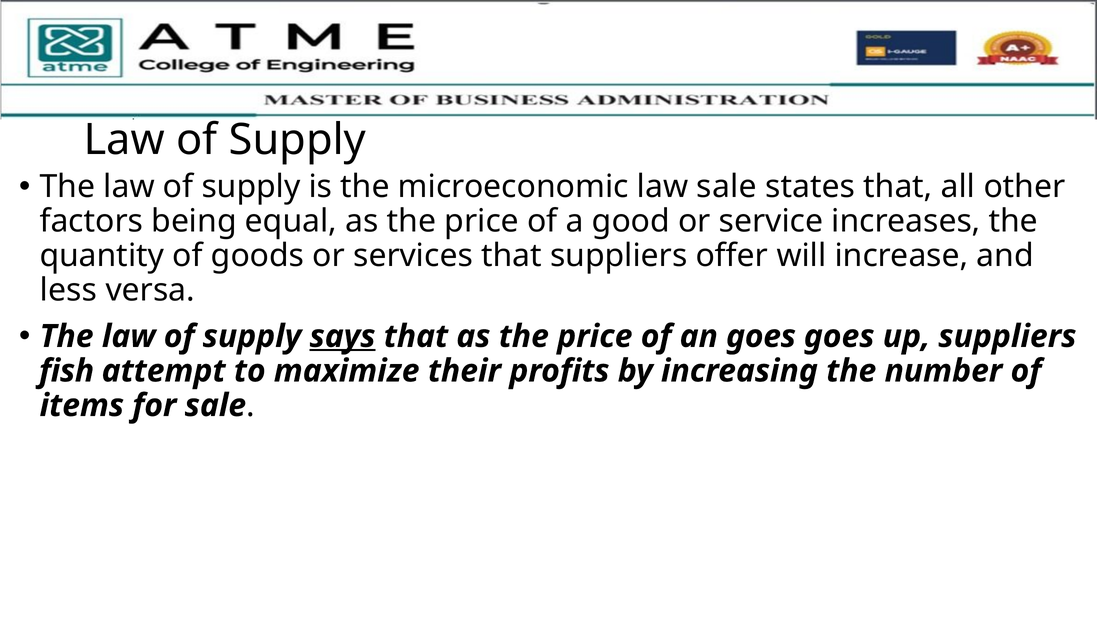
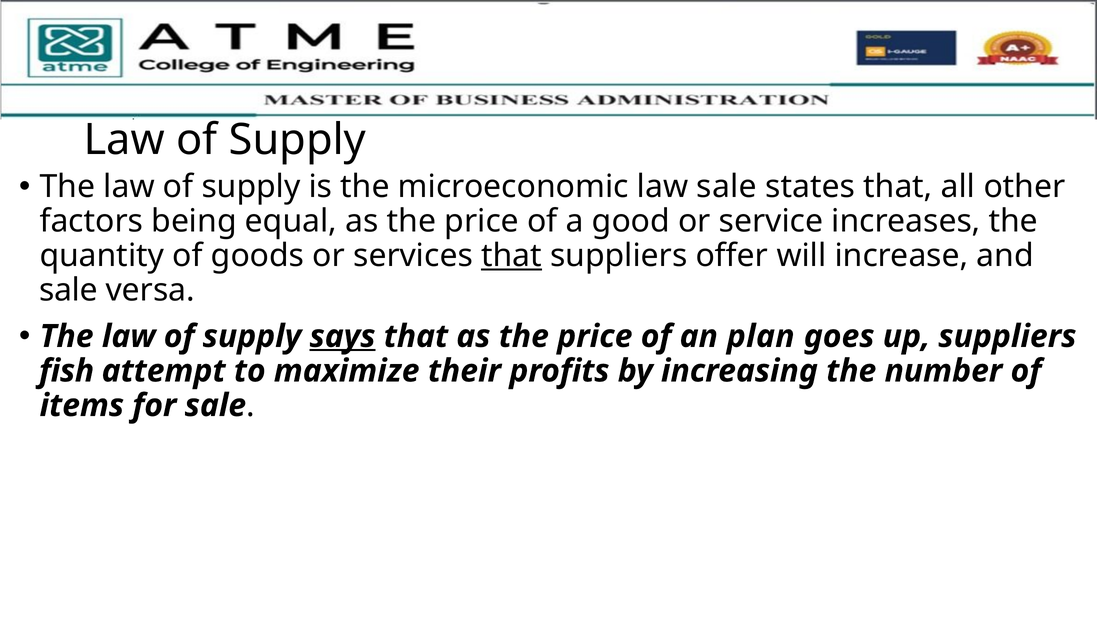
that underline: none -> present (512, 256)
less: less -> sale (69, 290)
an goes: goes -> plan (761, 336)
